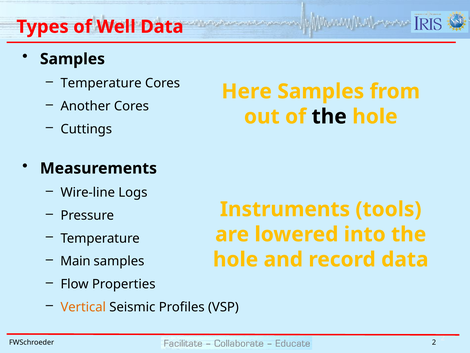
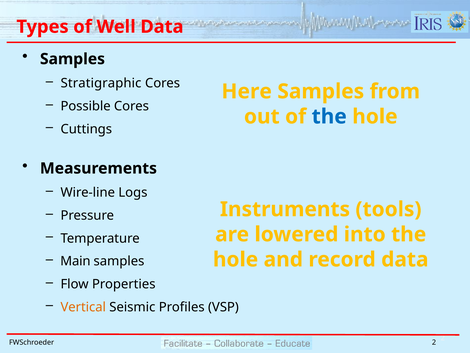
Temperature: Temperature -> Stratigraphic (101, 83)
Another: Another -> Possible (86, 106)
the colour: black -> blue (329, 116)
